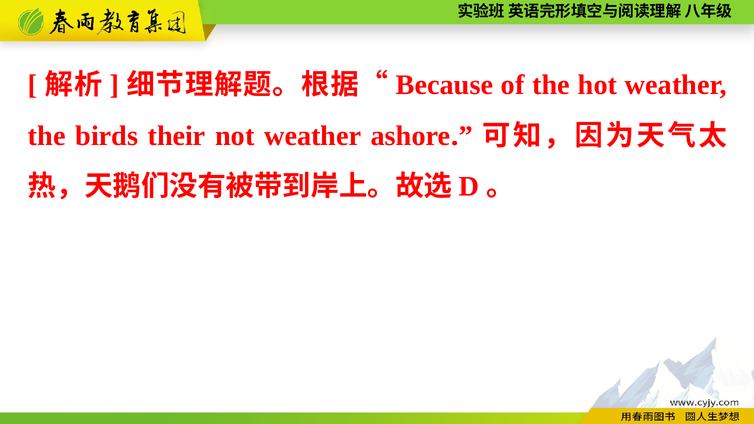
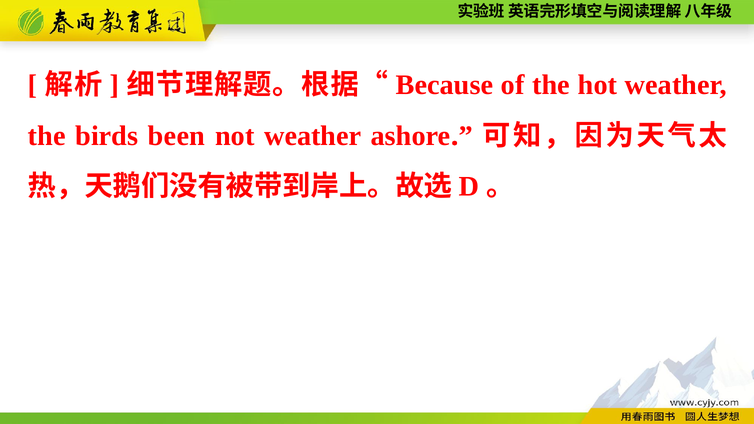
their: their -> been (177, 136)
